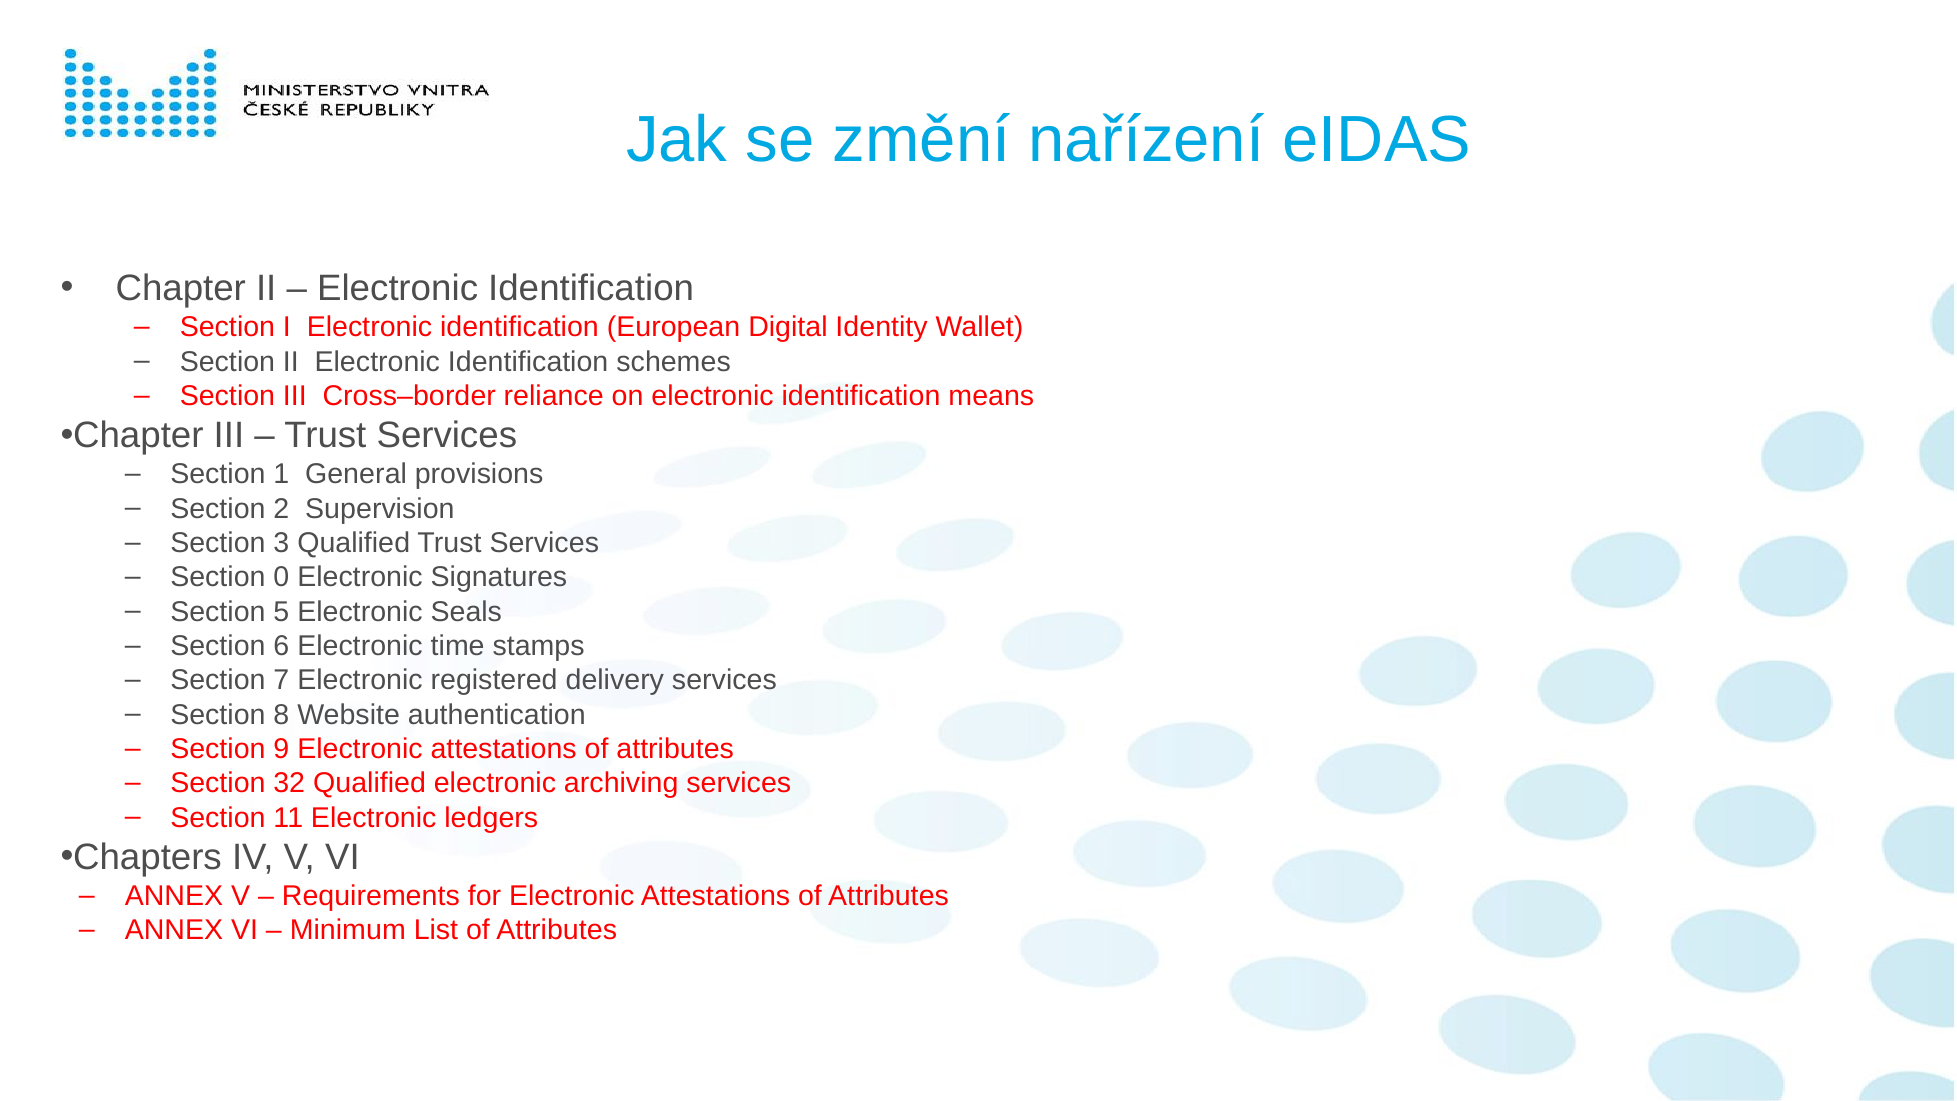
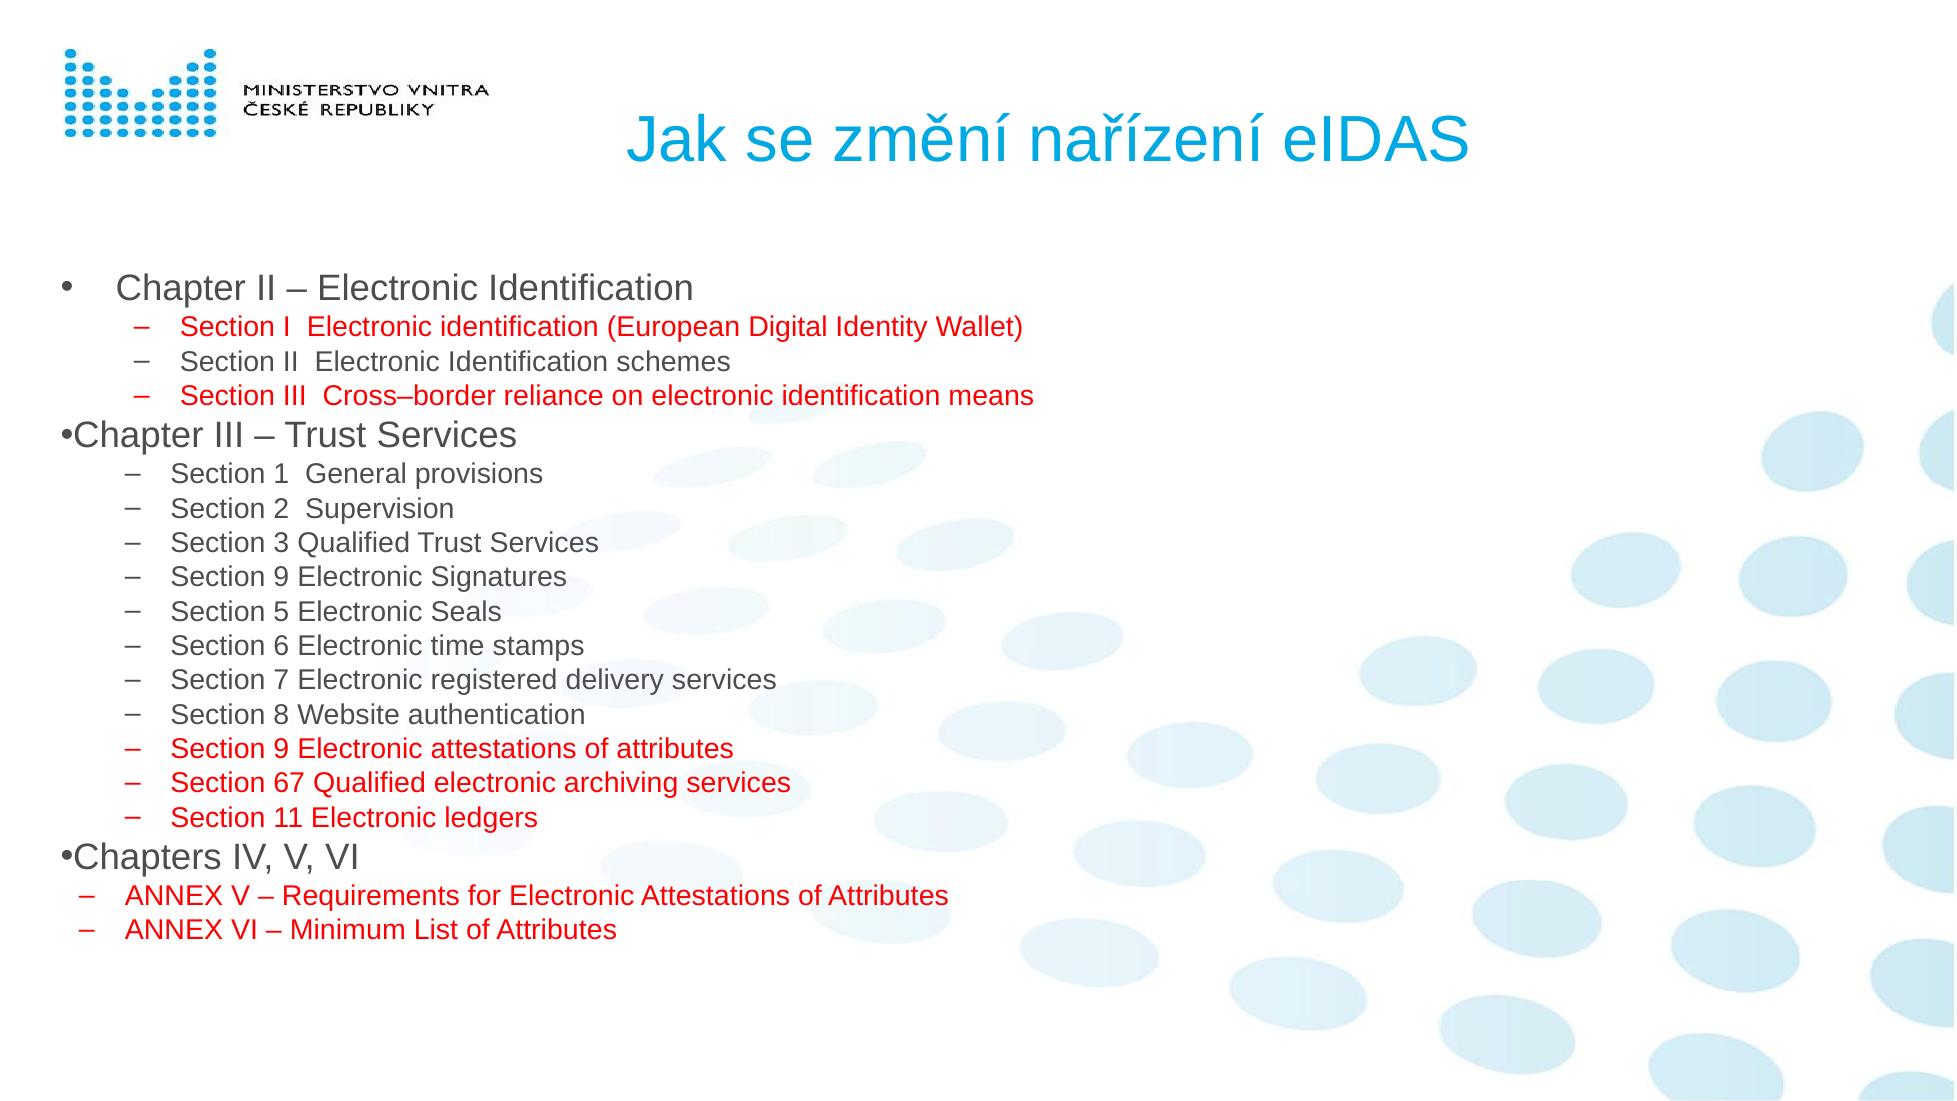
0: 0 -> 9 (281, 577)
32: 32 -> 67 (289, 783)
